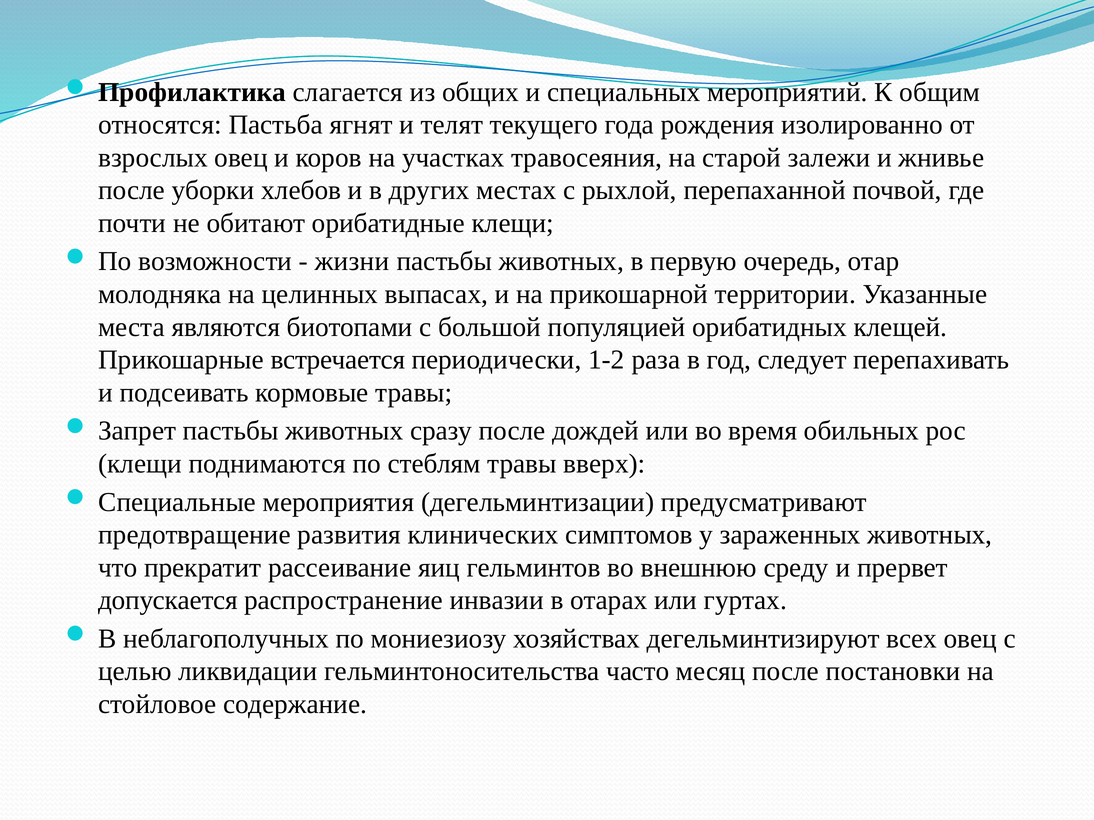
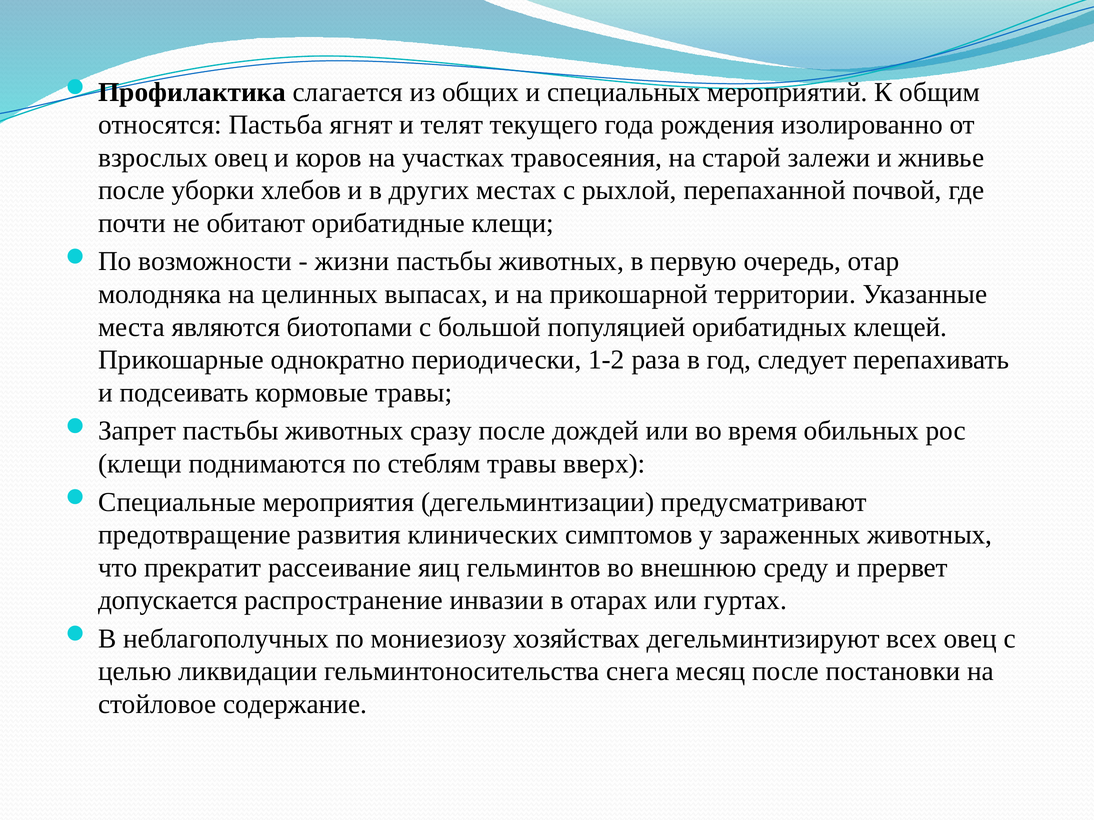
встречается: встречается -> однократно (338, 360)
часто: часто -> снега (638, 672)
